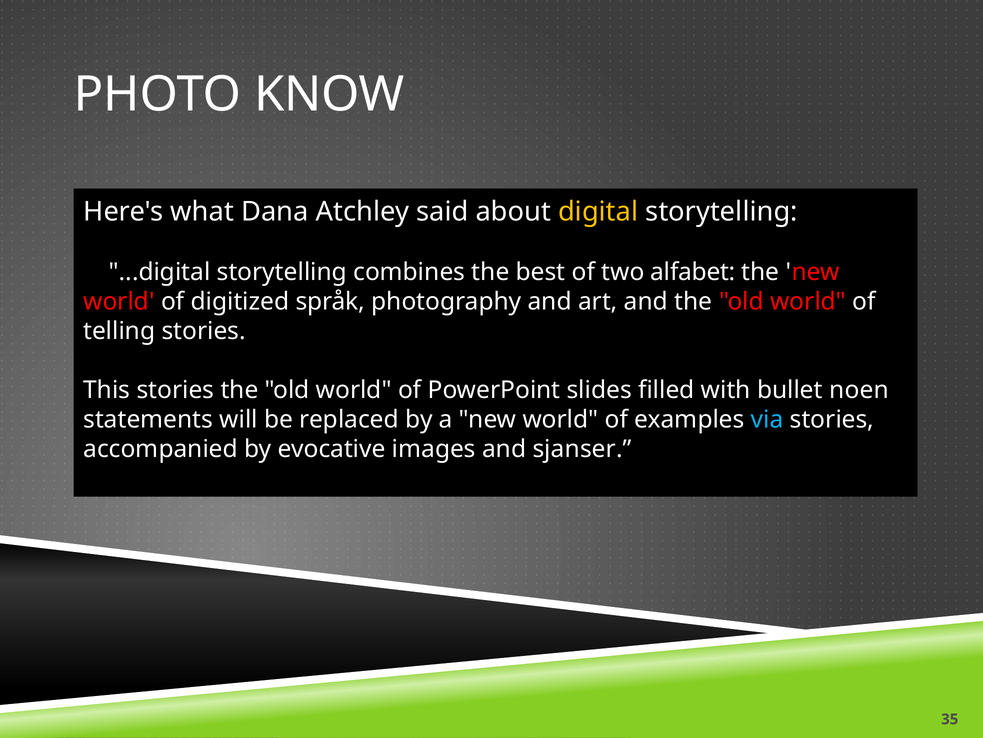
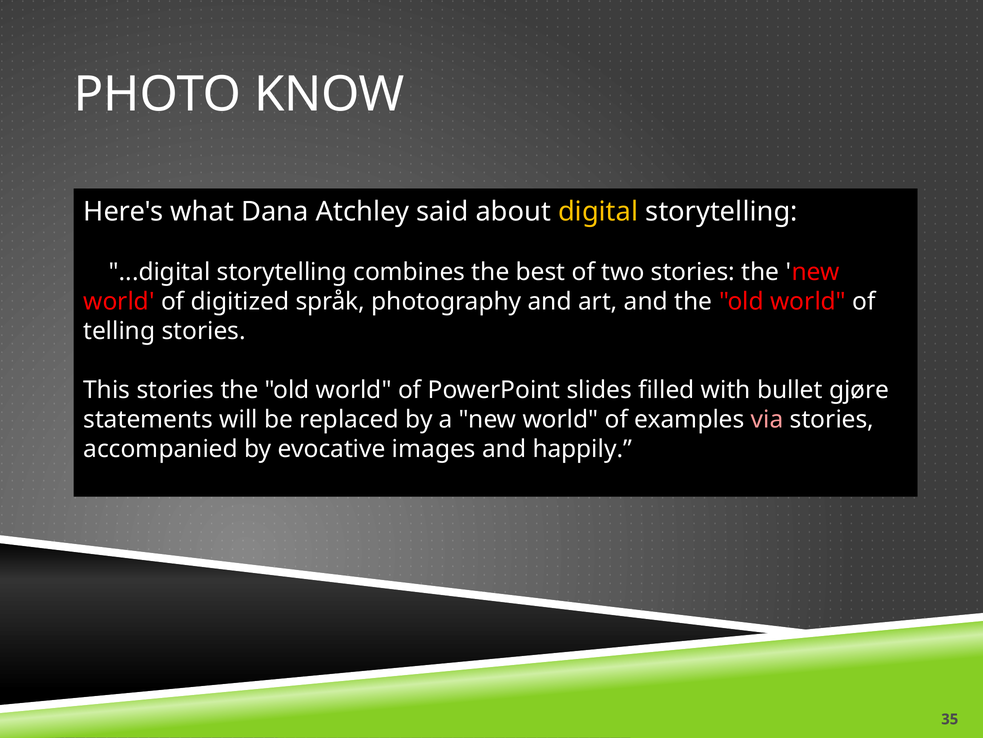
two alfabet: alfabet -> stories (693, 272)
noen: noen -> gjøre (859, 390)
via colour: light blue -> pink (767, 419)
sjanser: sjanser -> happily (582, 449)
